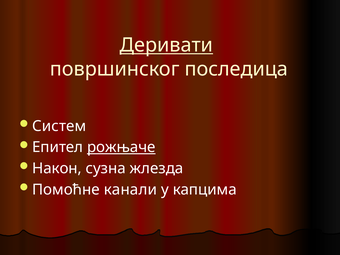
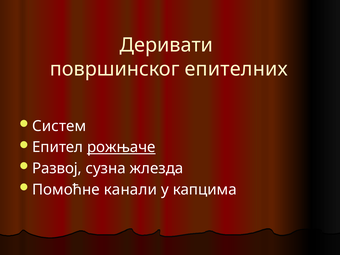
Деривати underline: present -> none (166, 45)
последица: последица -> епителних (236, 69)
Након: Након -> Развој (57, 168)
